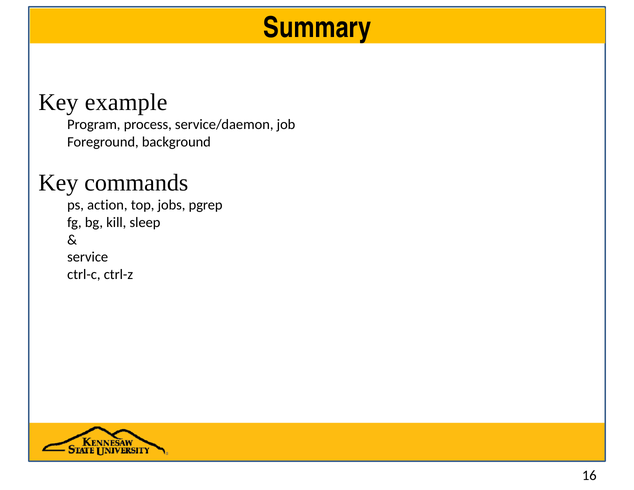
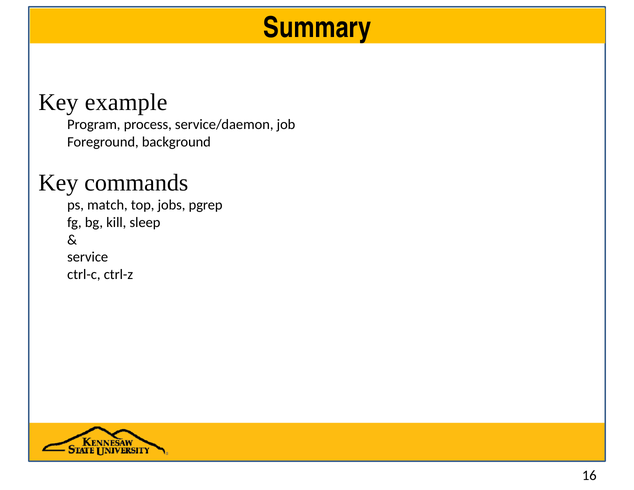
action: action -> match (107, 205)
